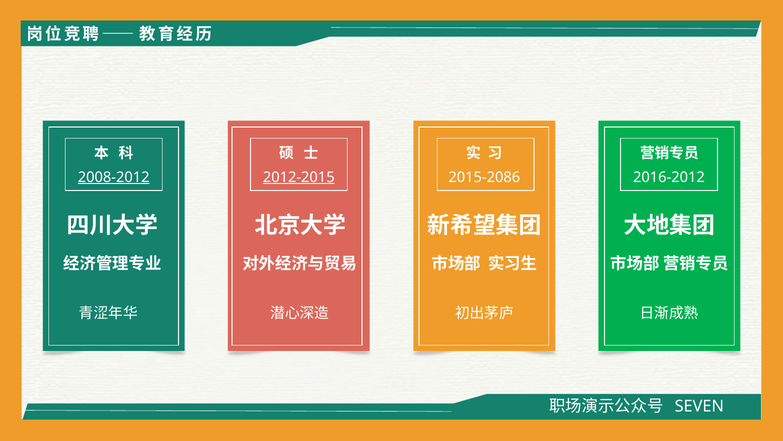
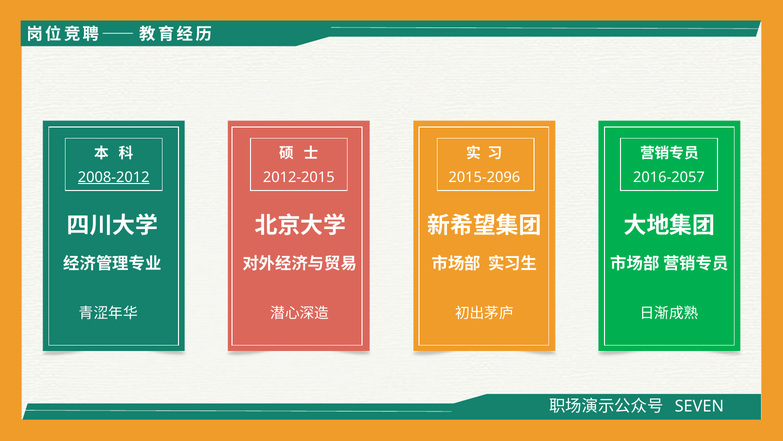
2012-2015 underline: present -> none (299, 177)
2015-2086: 2015-2086 -> 2015-2096 (484, 177)
2016-2012: 2016-2012 -> 2016-2057 (669, 177)
